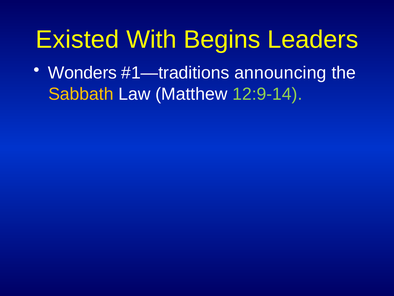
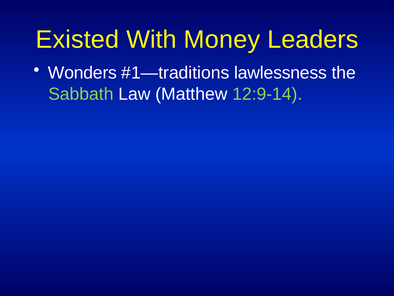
Begins: Begins -> Money (222, 40)
announcing: announcing -> lawlessness (281, 73)
Sabbath colour: yellow -> light green (81, 94)
